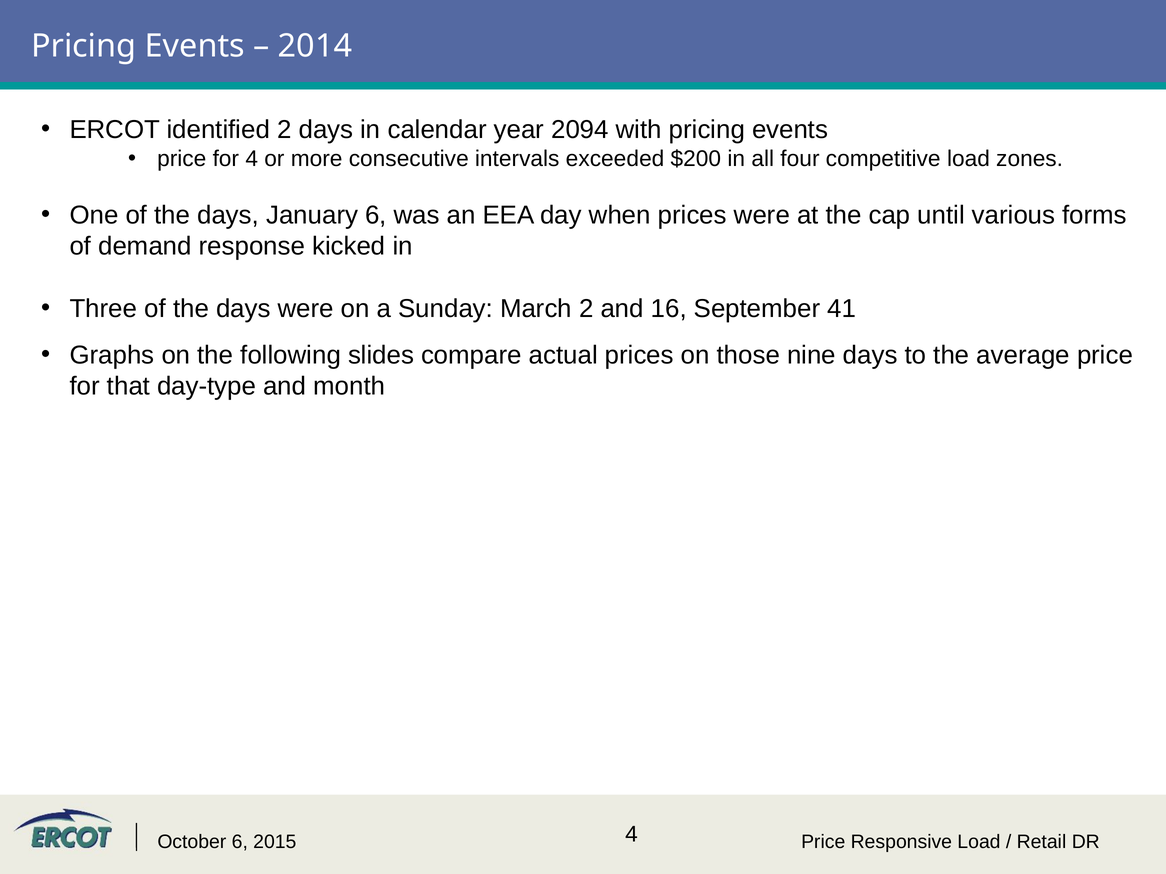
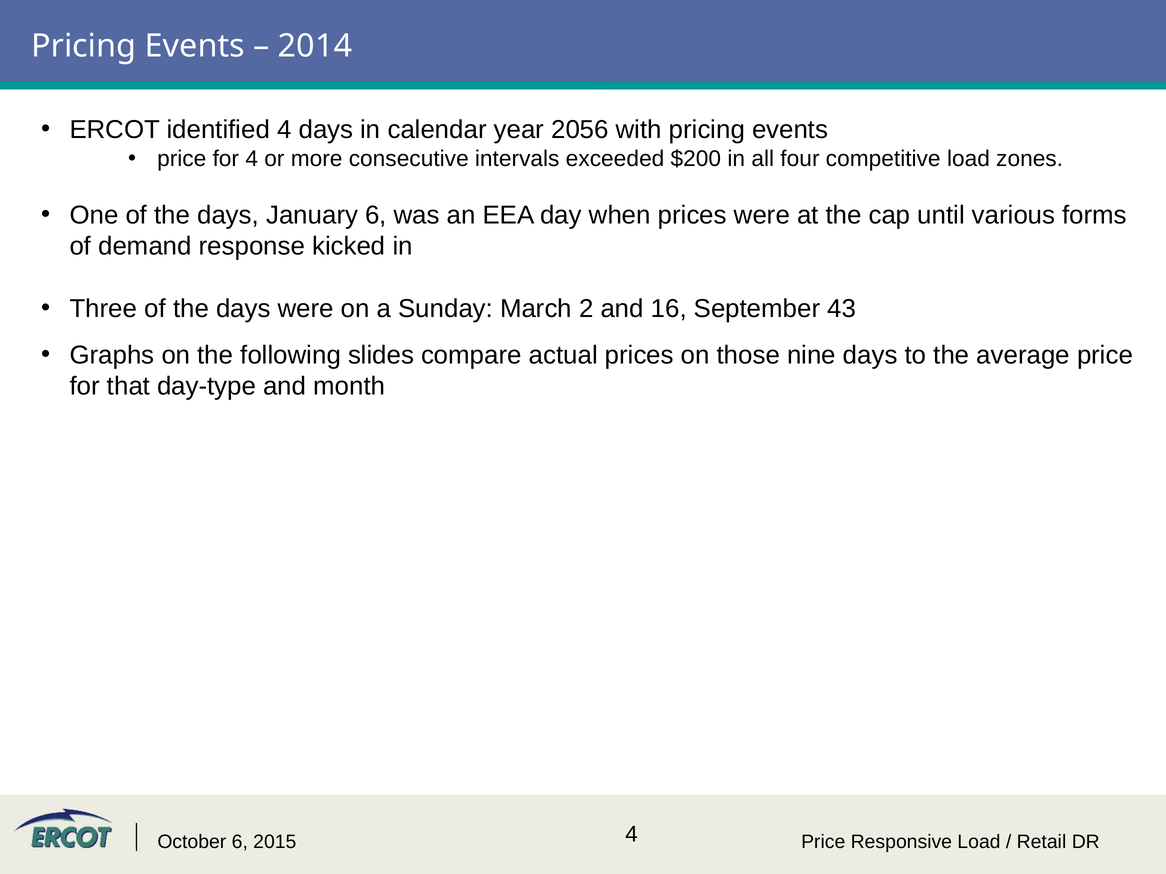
identified 2: 2 -> 4 (284, 130)
2094: 2094 -> 2056 (580, 130)
41: 41 -> 43 (842, 309)
